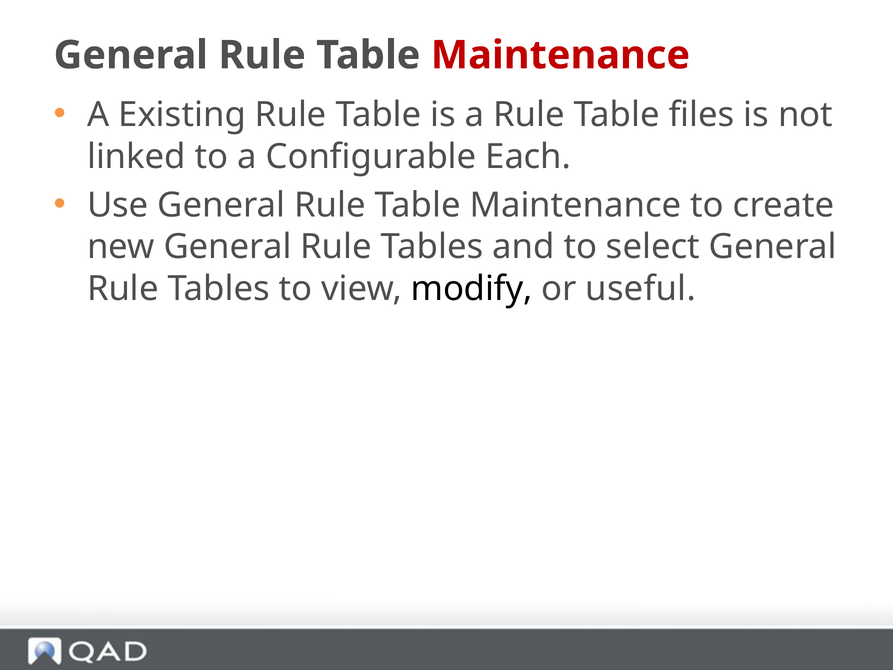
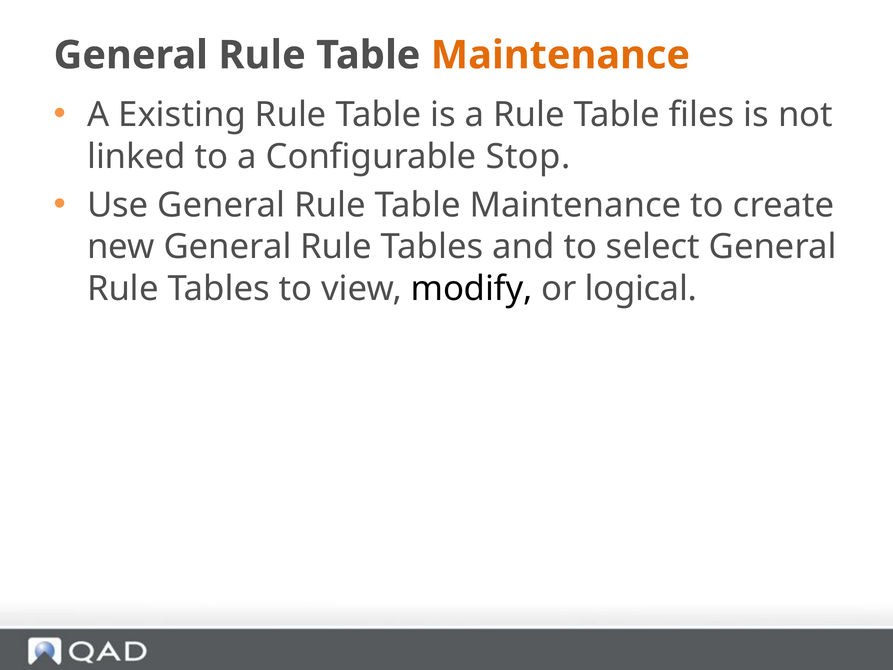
Maintenance colour: red -> orange (560, 55)
Each: Each -> Stop (528, 157)
useful: useful -> logical (641, 289)
